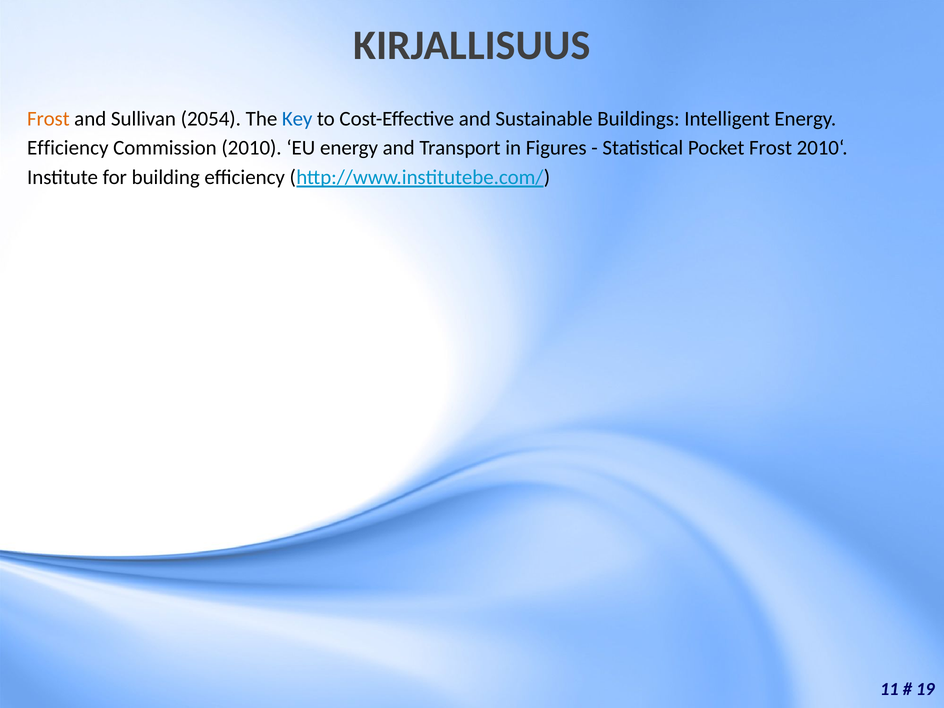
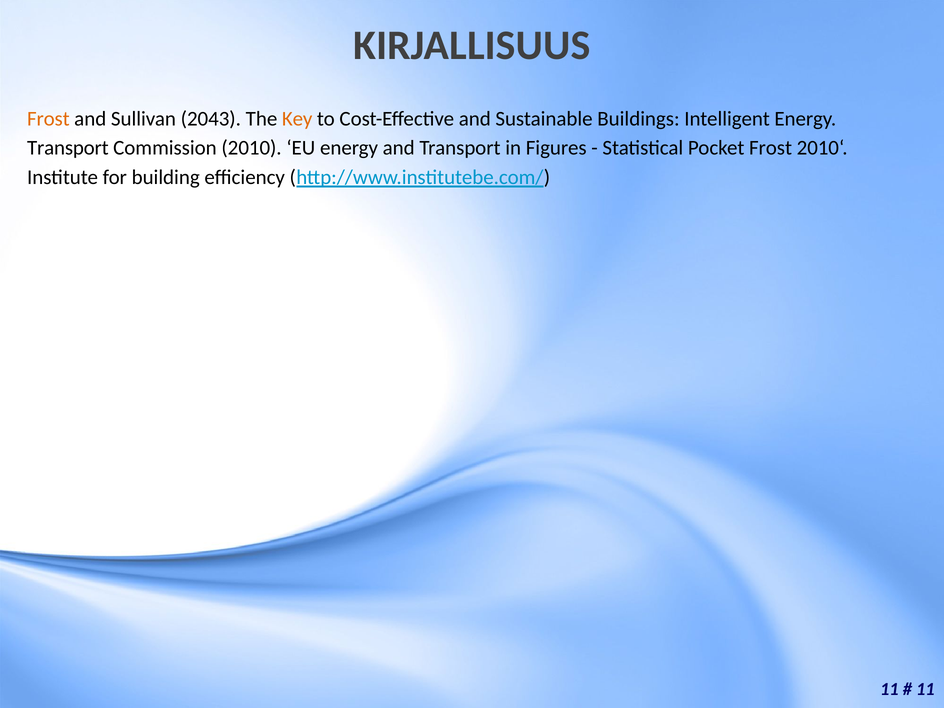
2054: 2054 -> 2043 (211, 119)
Key colour: blue -> orange (297, 119)
Efficiency: Efficiency -> Transport (68, 148)
19: 19 -> 11 (925, 689)
